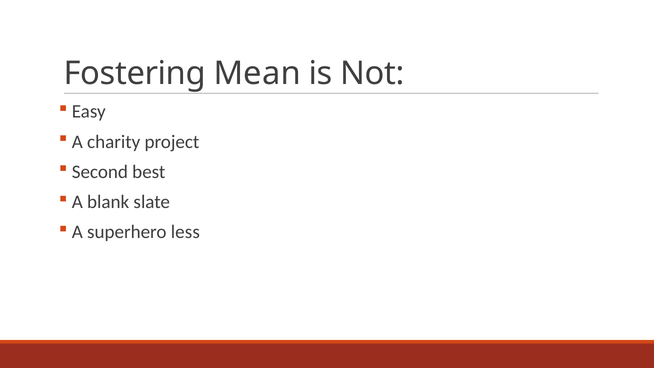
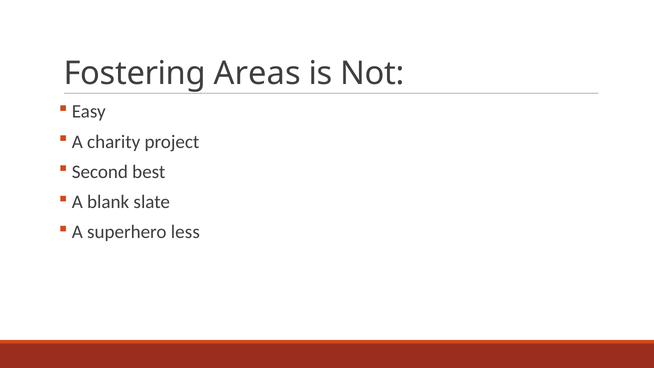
Mean: Mean -> Areas (257, 73)
